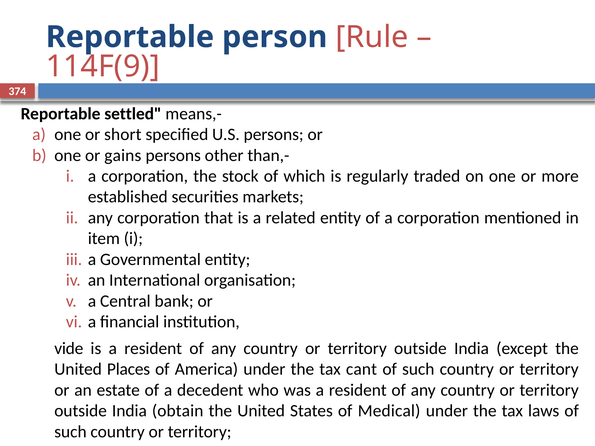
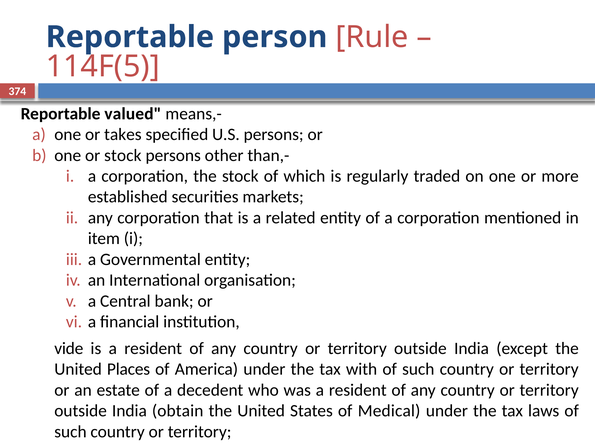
114F(9: 114F(9 -> 114F(5 (103, 66)
settled: settled -> valued (133, 114)
short: short -> takes (123, 135)
or gains: gains -> stock (123, 155)
cant: cant -> with (362, 369)
